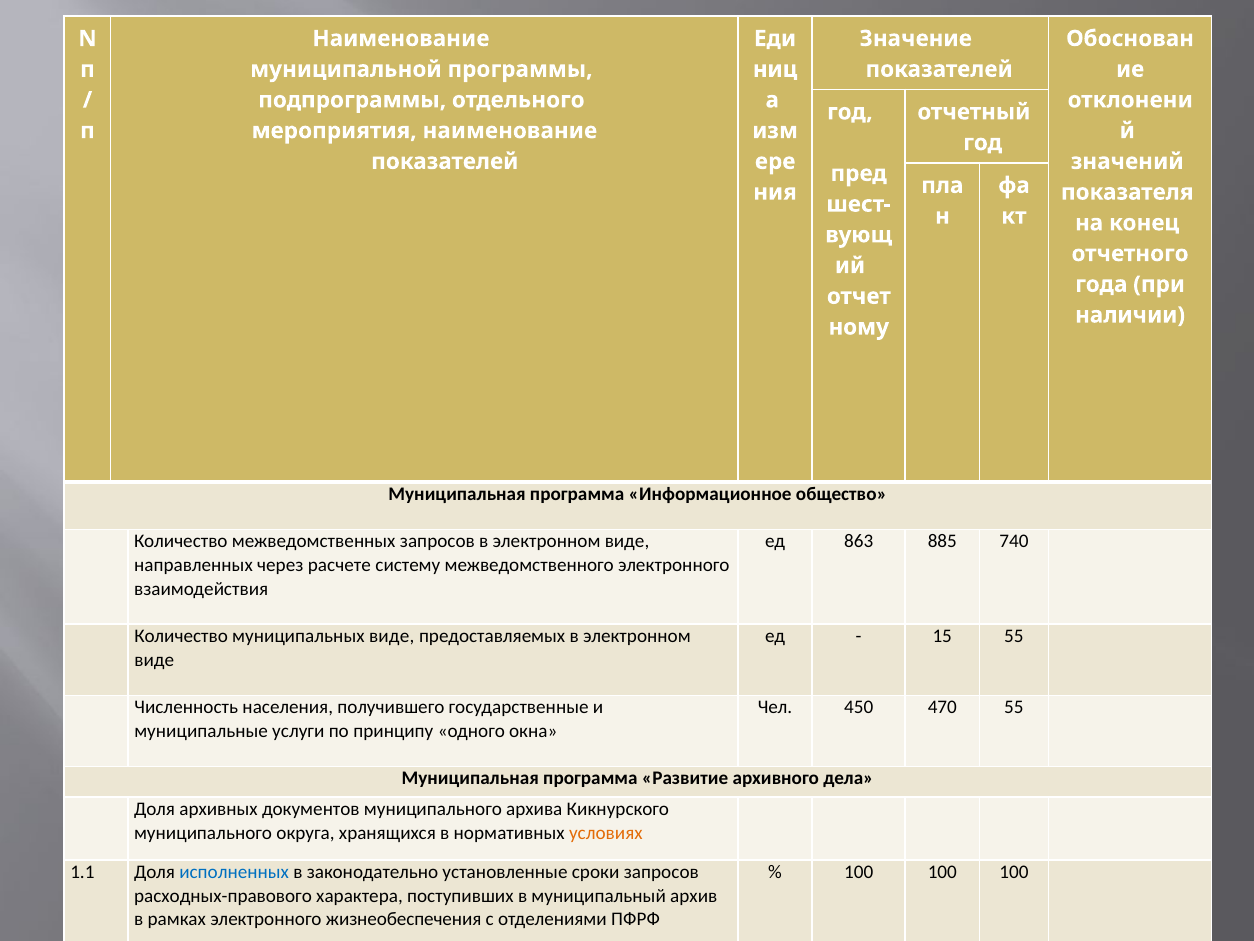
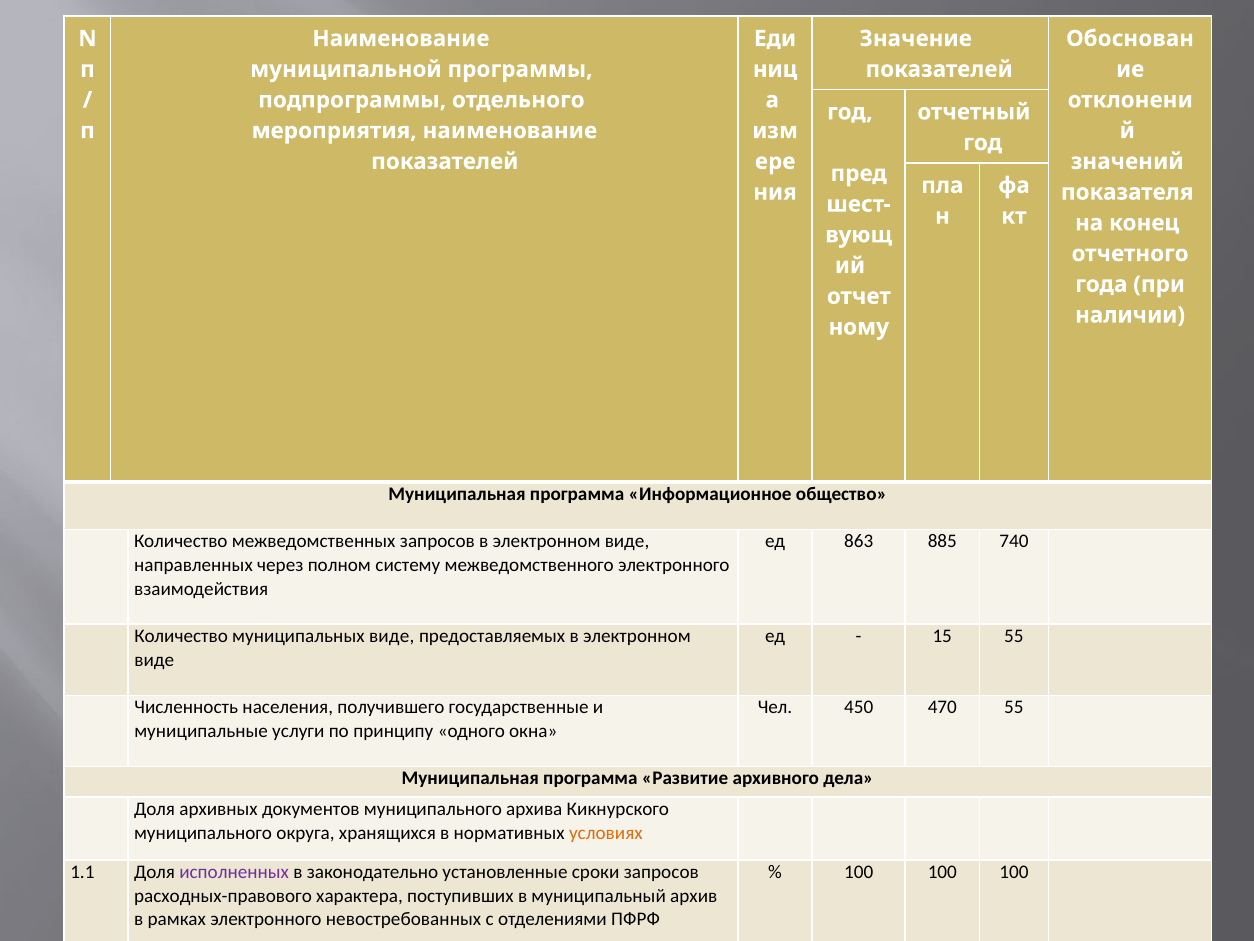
расчете: расчете -> полном (339, 565)
исполненных colour: blue -> purple (234, 872)
жизнеобеспечения: жизнеобеспечения -> невостребованных (404, 919)
